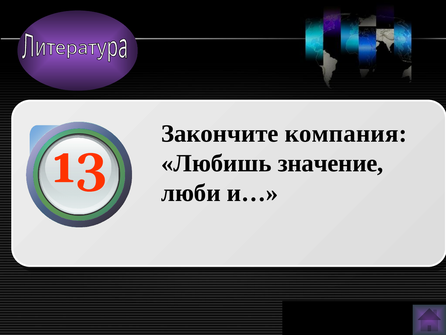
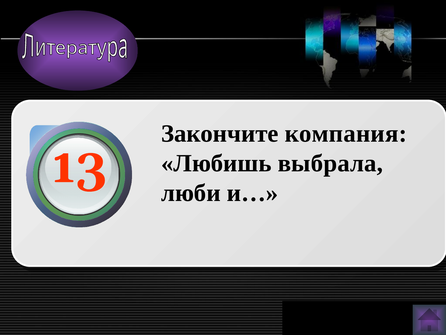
значение: значение -> выбрала (330, 163)
